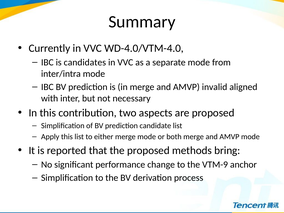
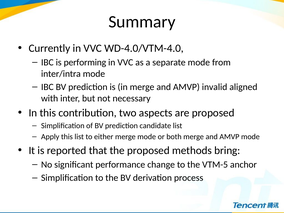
candidates: candidates -> performing (85, 62)
VTM-9: VTM-9 -> VTM-5 (215, 165)
